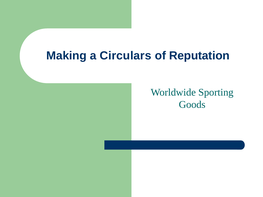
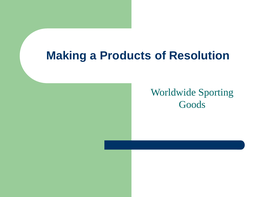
Circulars: Circulars -> Products (126, 56)
Reputation: Reputation -> Resolution (199, 56)
